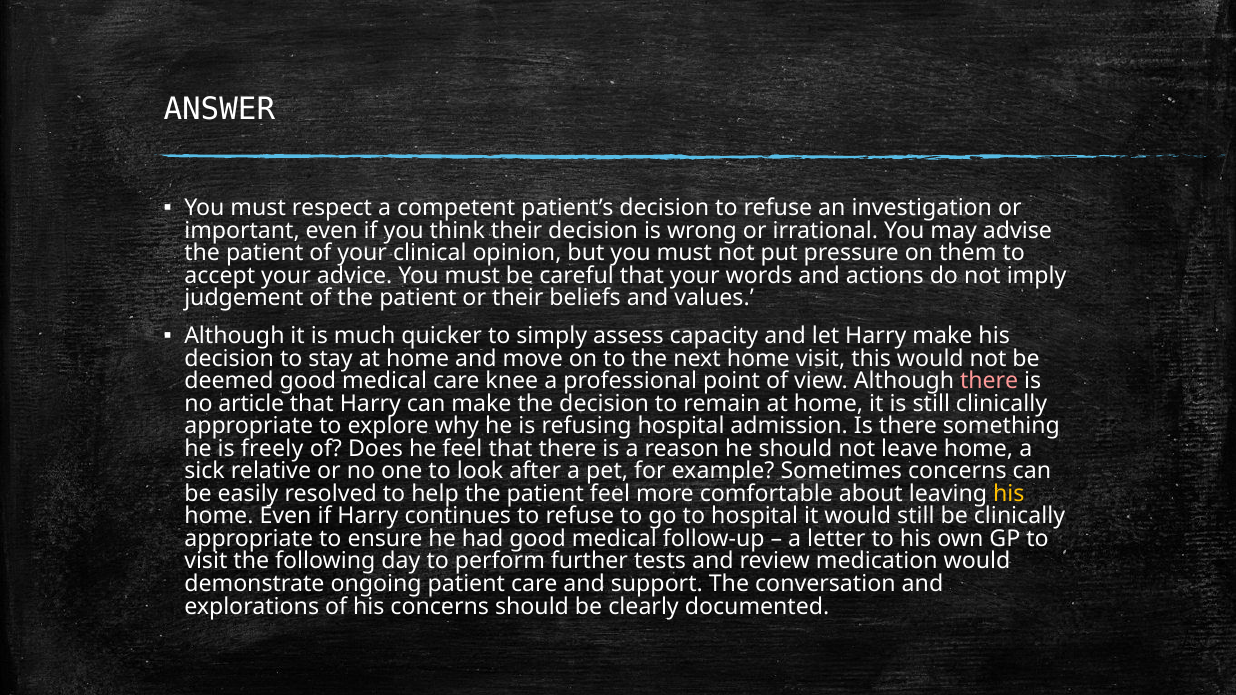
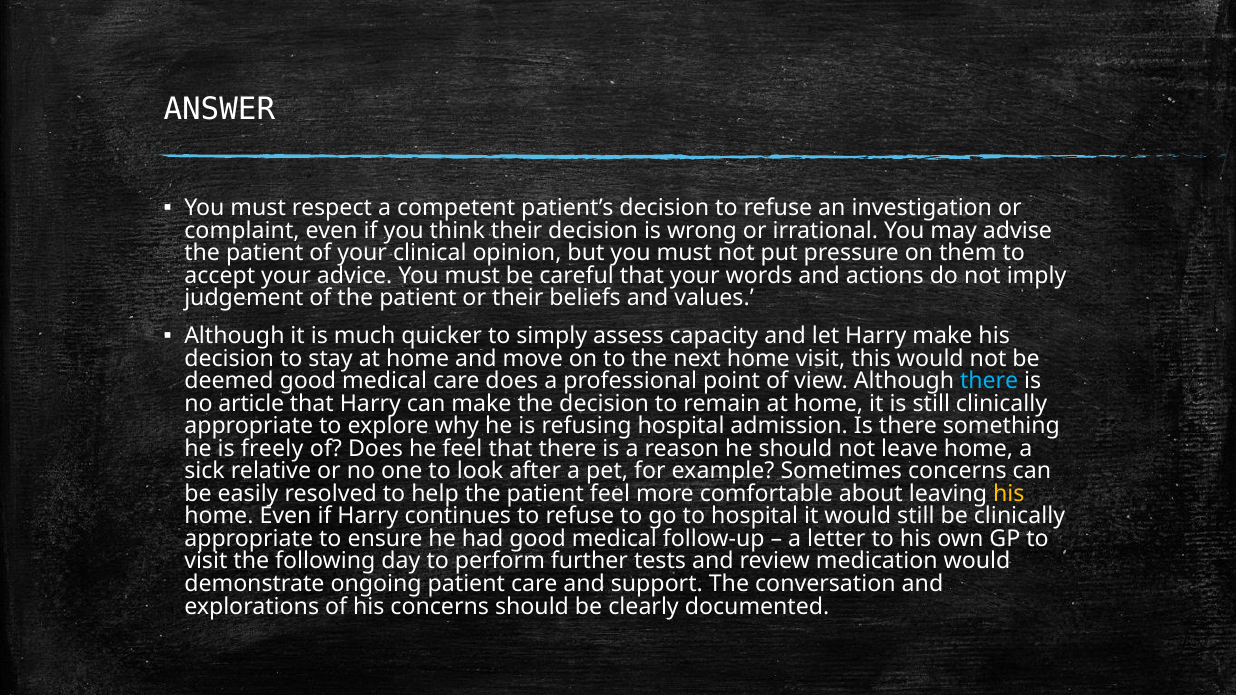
important: important -> complaint (242, 231)
care knee: knee -> does (512, 381)
there colour: pink -> light blue (989, 381)
